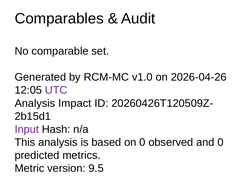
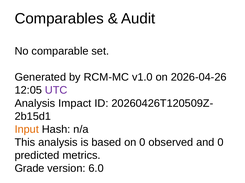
Input colour: purple -> orange (27, 130)
Metric: Metric -> Grade (30, 169)
9.5: 9.5 -> 6.0 (96, 169)
